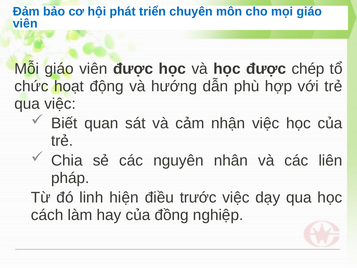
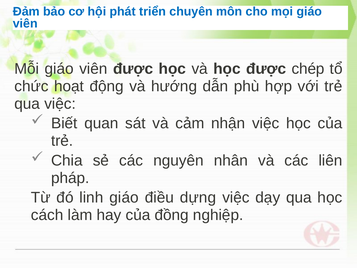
linh hiện: hiện -> giáo (124, 197)
trước: trước -> dựng (198, 197)
